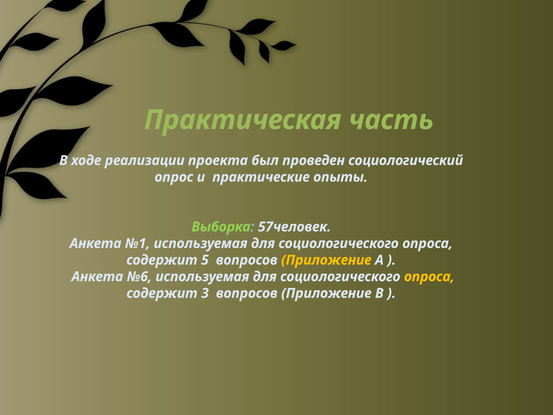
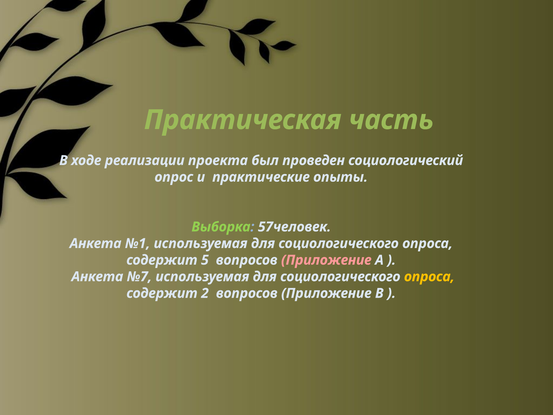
Приложение colour: yellow -> pink (326, 260)
№6: №6 -> №7 (139, 277)
3: 3 -> 2 (205, 293)
